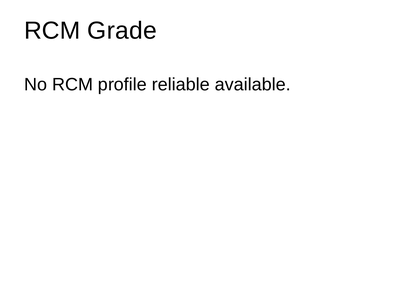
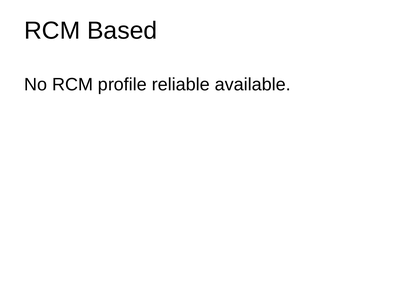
Grade: Grade -> Based (122, 31)
